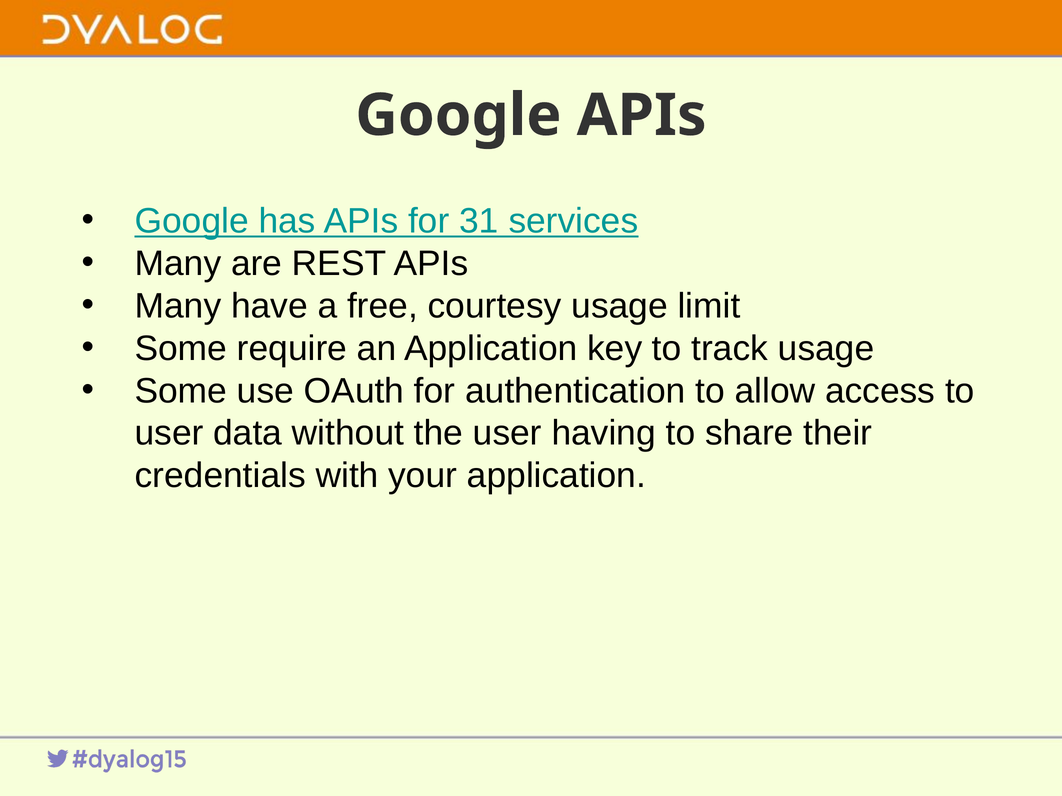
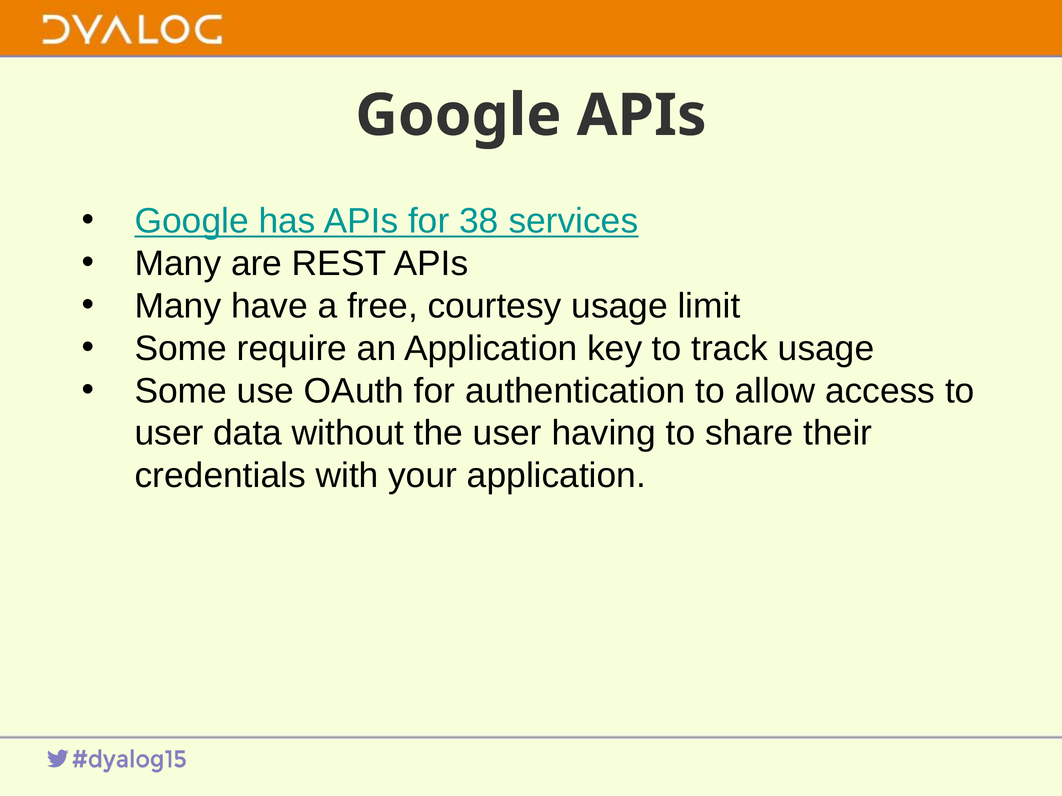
31: 31 -> 38 (479, 221)
